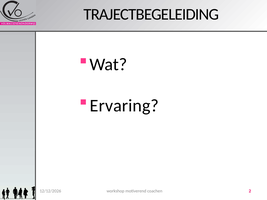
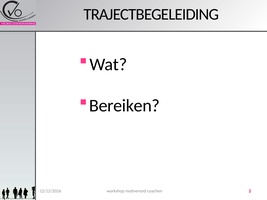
Ervaring: Ervaring -> Bereiken (124, 106)
